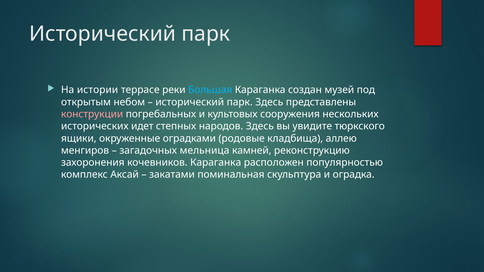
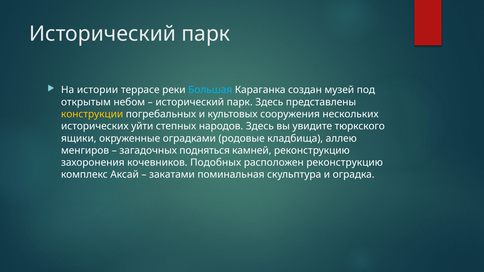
конструкции colour: pink -> yellow (92, 114)
идет: идет -> уйти (142, 126)
мельница: мельница -> подняться (205, 151)
кочевников Караганка: Караганка -> Подобных (216, 163)
расположен популярностью: популярностью -> реконструкцию (345, 163)
